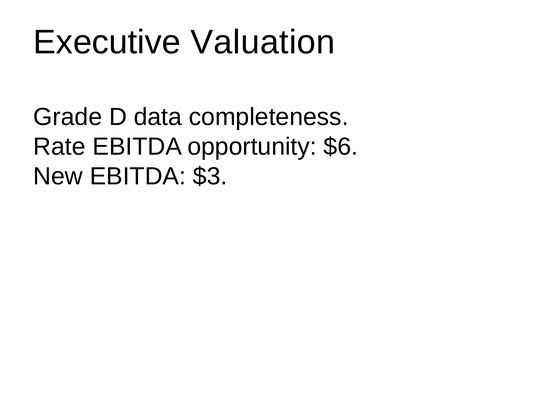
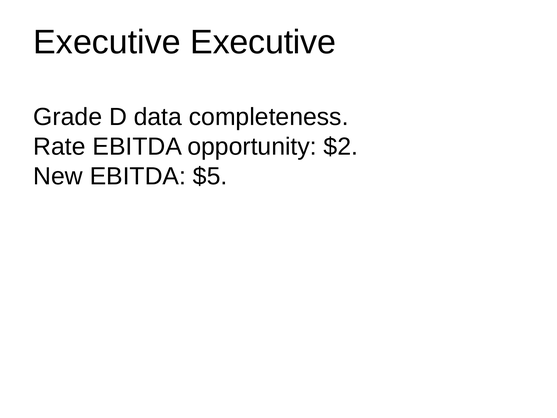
Executive Valuation: Valuation -> Executive (263, 42)
$6: $6 -> $2 (341, 147)
$3: $3 -> $5 (210, 176)
